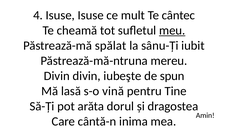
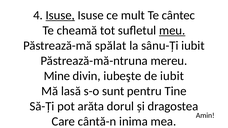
Isuse underline: none -> present (60, 15)
Divin: Divin -> Mine (57, 76)
de spun: spun -> iubit (172, 76)
vină: vină -> sunt (113, 91)
